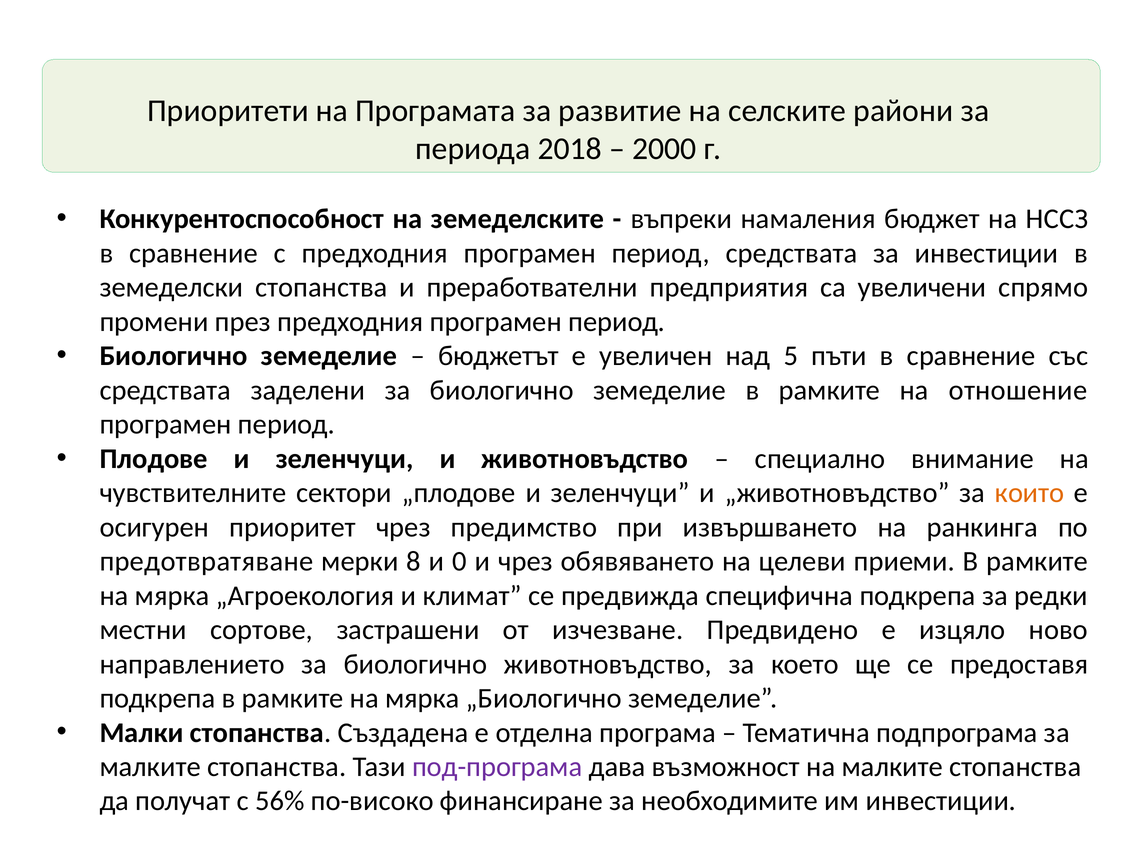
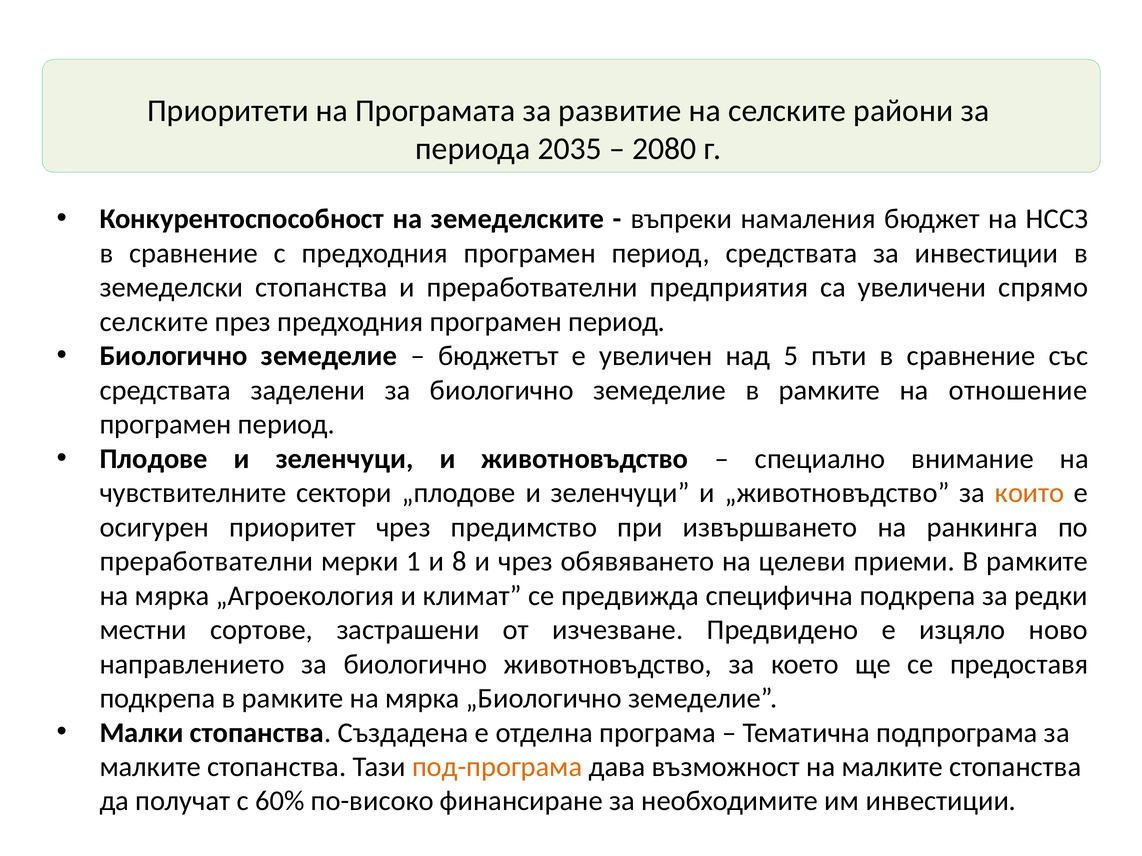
2018: 2018 -> 2035 (570, 149)
2000: 2000 -> 2080 (664, 149)
промени: промени -> селските (154, 322)
предотвратяване: предотвратяване -> преработвателни (206, 562)
8: 8 -> 1 (414, 562)
0: 0 -> 8 (460, 562)
под-програма colour: purple -> orange (497, 767)
56%: 56% -> 60% (280, 802)
